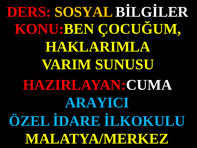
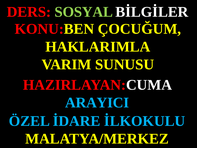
SOSYAL colour: yellow -> light green (84, 12)
